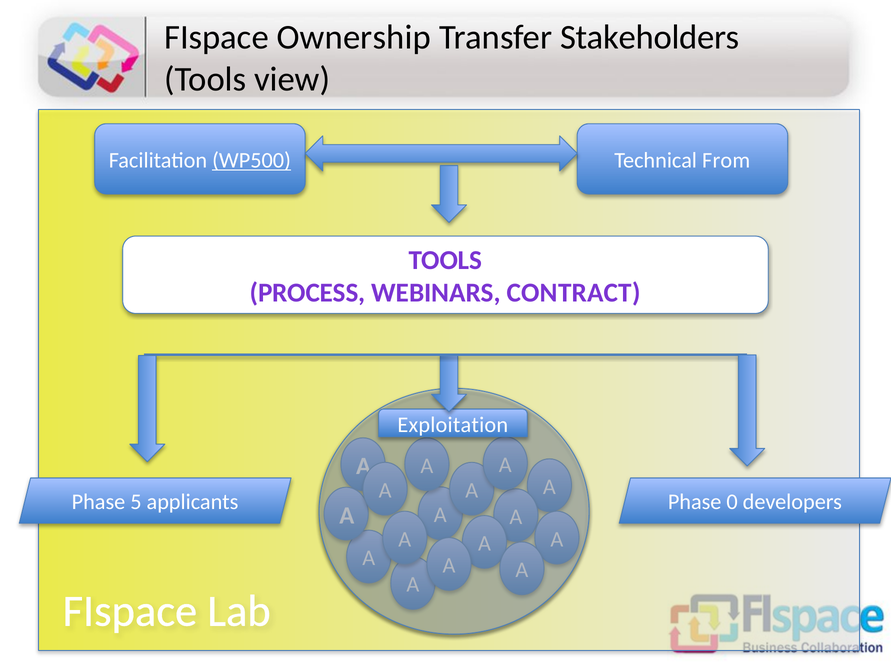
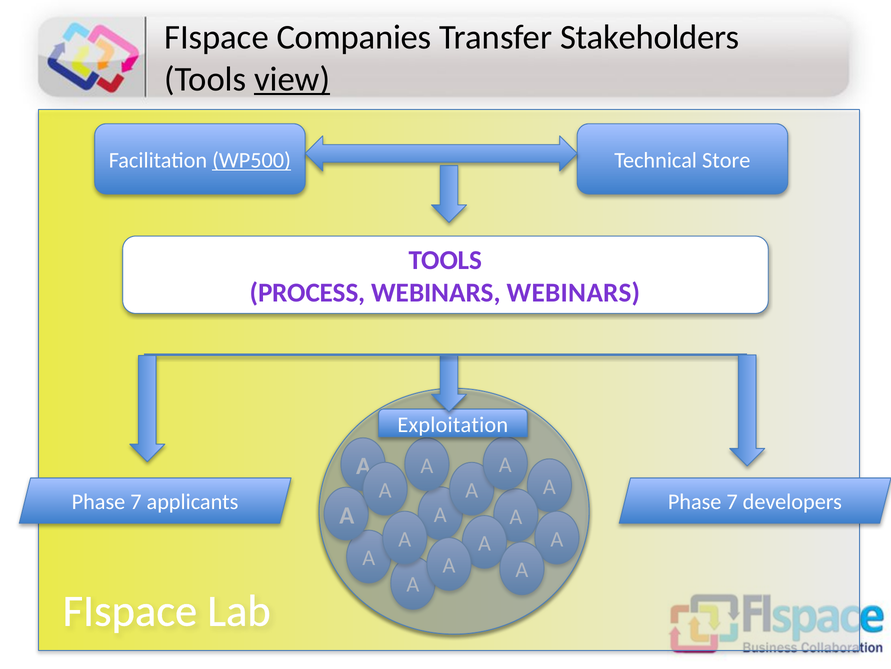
Ownership: Ownership -> Companies (354, 37)
view underline: none -> present (292, 79)
From: From -> Store (726, 160)
WEBINARS CONTRACT: CONTRACT -> WEBINARS (574, 293)
5: 5 -> 7 (136, 502)
applicants Phase 0: 0 -> 7 (732, 502)
